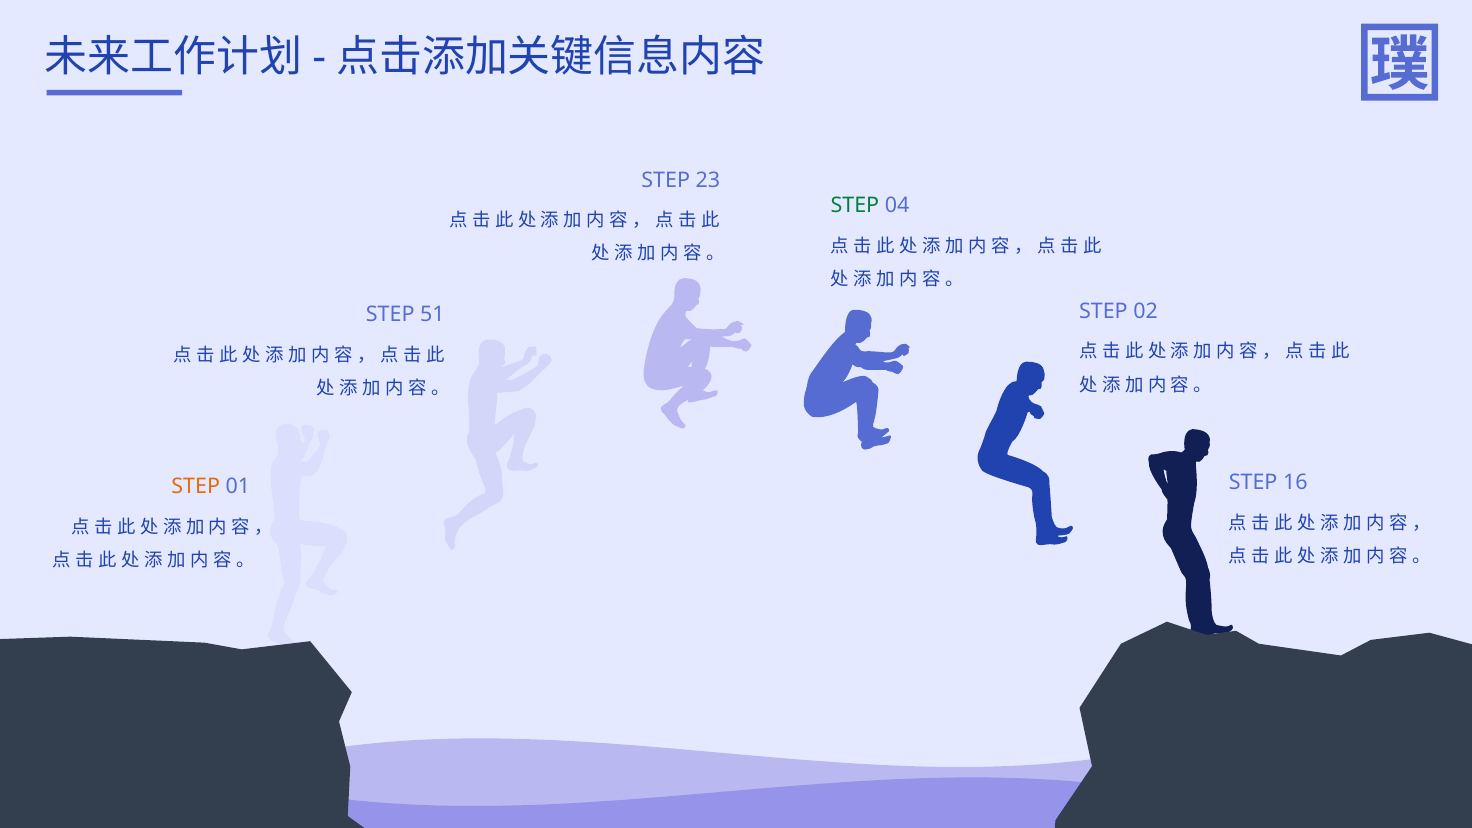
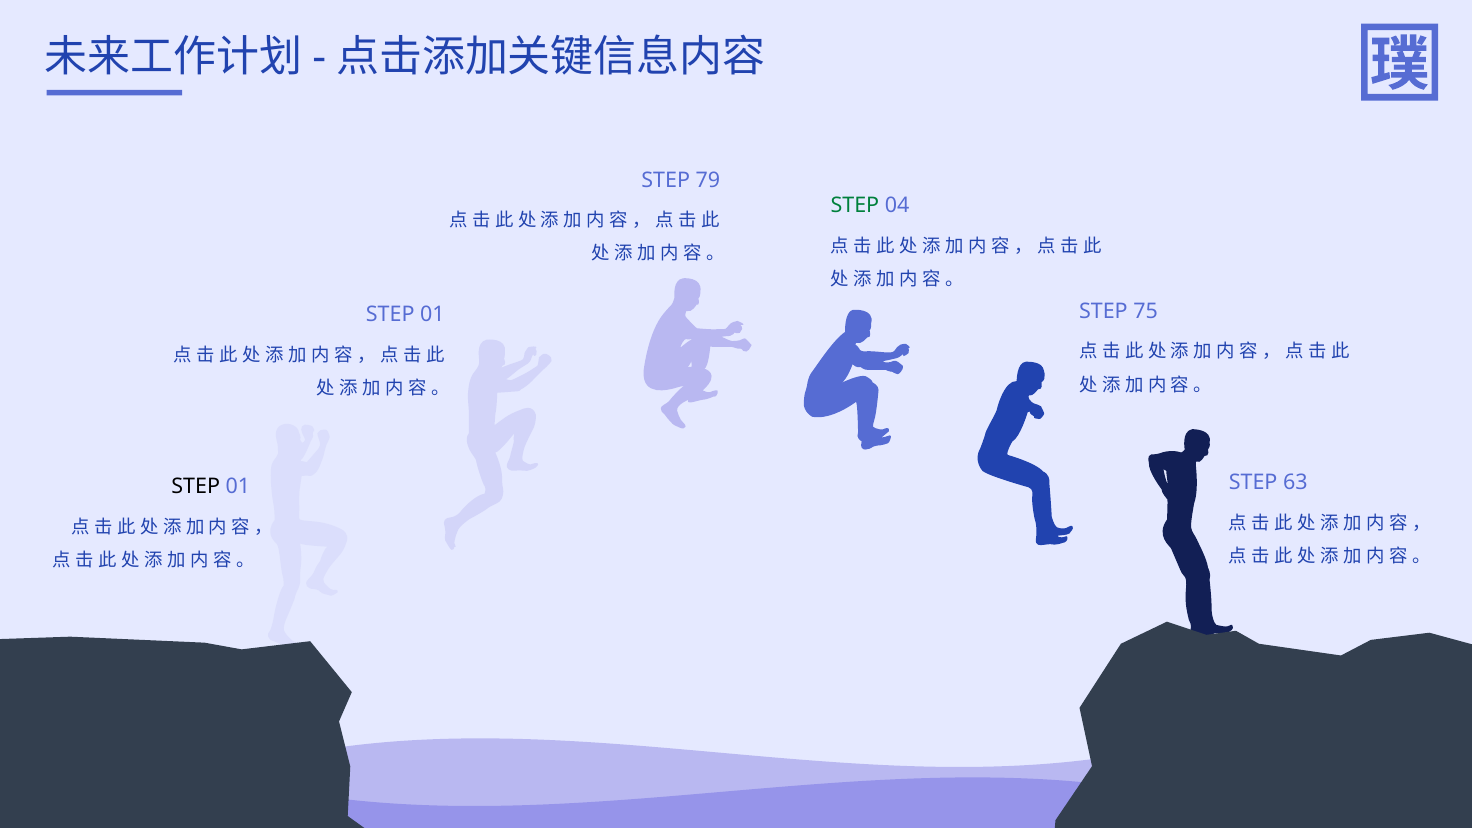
23: 23 -> 79 (708, 180)
02: 02 -> 75 (1146, 311)
51: 51 -> 01 (432, 315)
16: 16 -> 63 (1295, 483)
STEP colour: orange -> black (196, 487)
